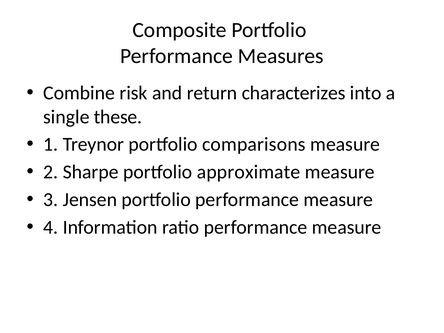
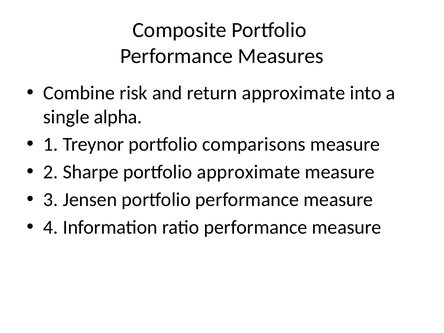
return characterizes: characterizes -> approximate (294, 93)
these: these -> alpha (118, 117)
